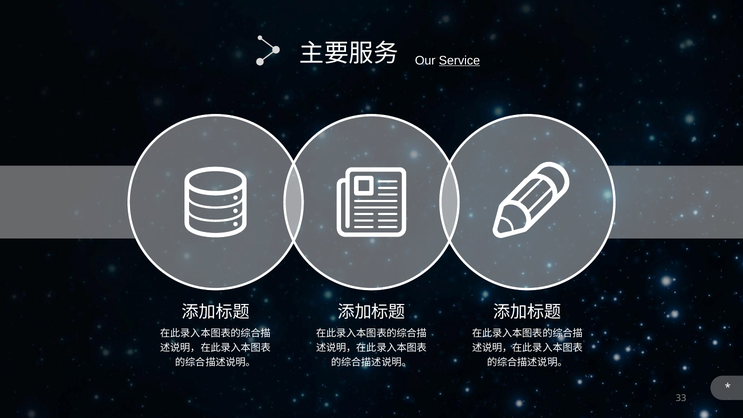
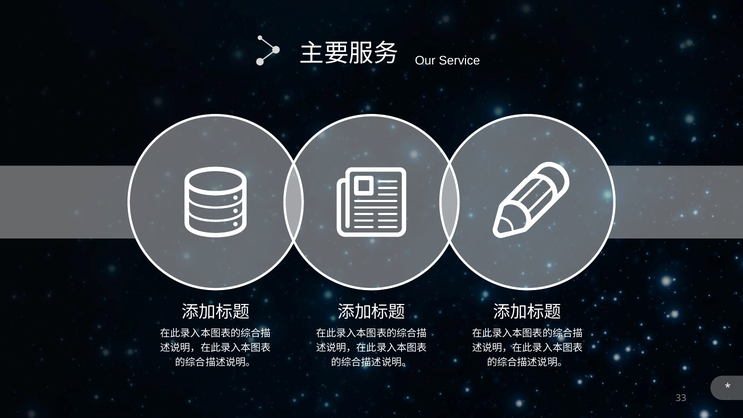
Service underline: present -> none (459, 60)
